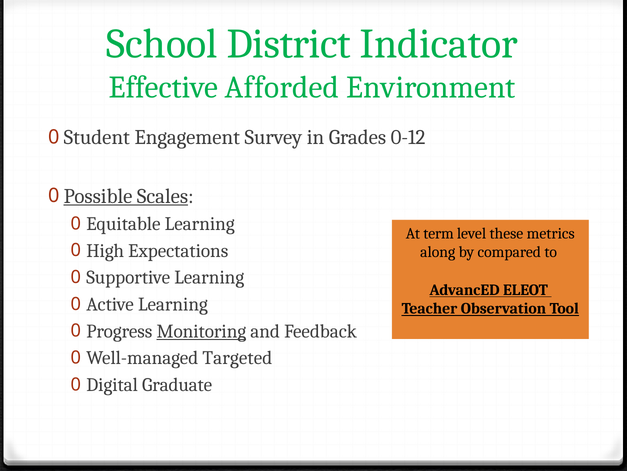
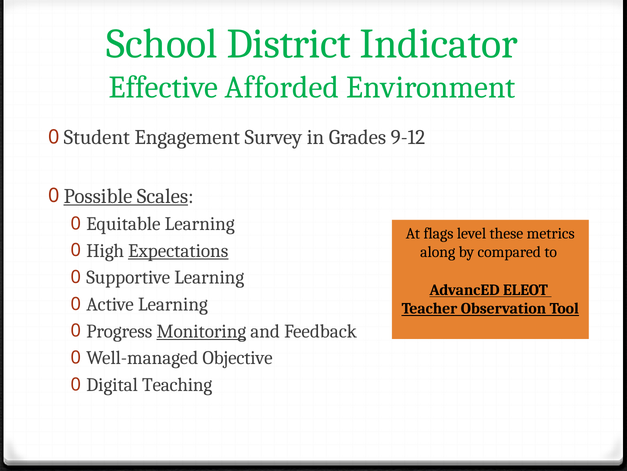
0-12: 0-12 -> 9-12 (408, 137)
term: term -> flags (438, 233)
Expectations underline: none -> present (178, 250)
Targeted: Targeted -> Objective (238, 357)
Graduate: Graduate -> Teaching (177, 384)
